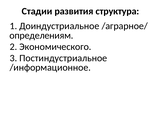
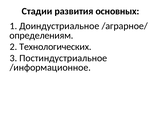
структура: структура -> основных (117, 11)
Экономического: Экономического -> Технологических (55, 47)
